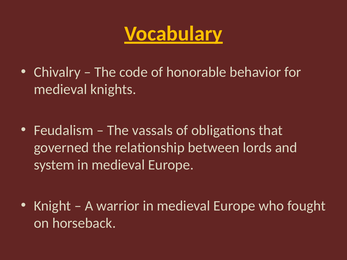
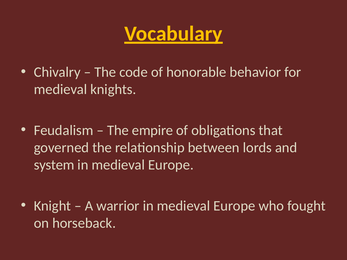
vassals: vassals -> empire (153, 130)
